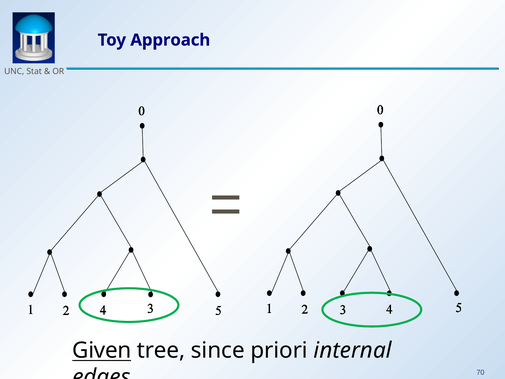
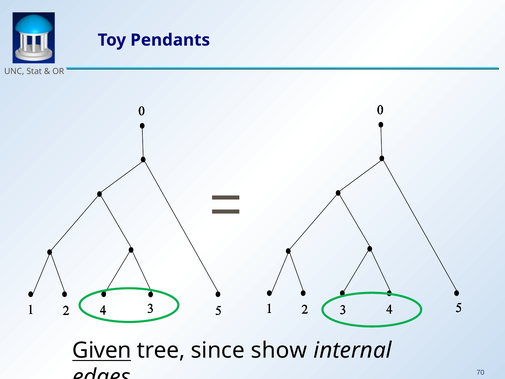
Approach: Approach -> Pendants (170, 40)
priori: priori -> show (279, 350)
